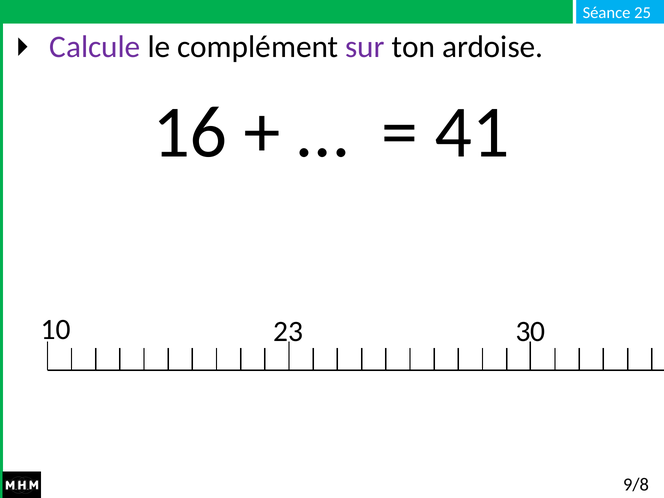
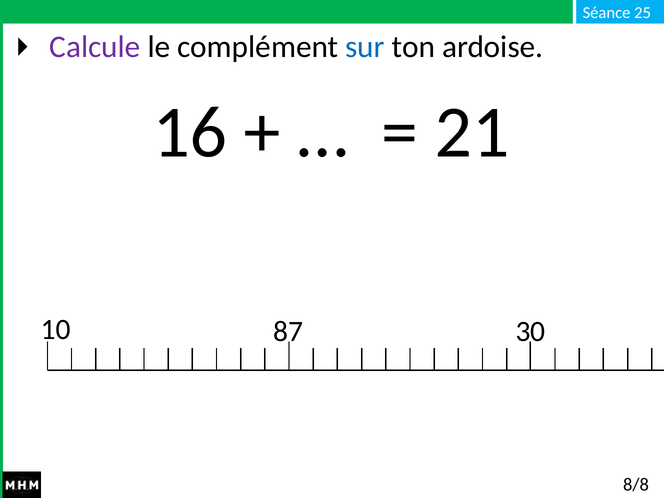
sur colour: purple -> blue (365, 47)
41: 41 -> 21 (472, 133)
23: 23 -> 87 (288, 332)
9/8: 9/8 -> 8/8 (636, 484)
